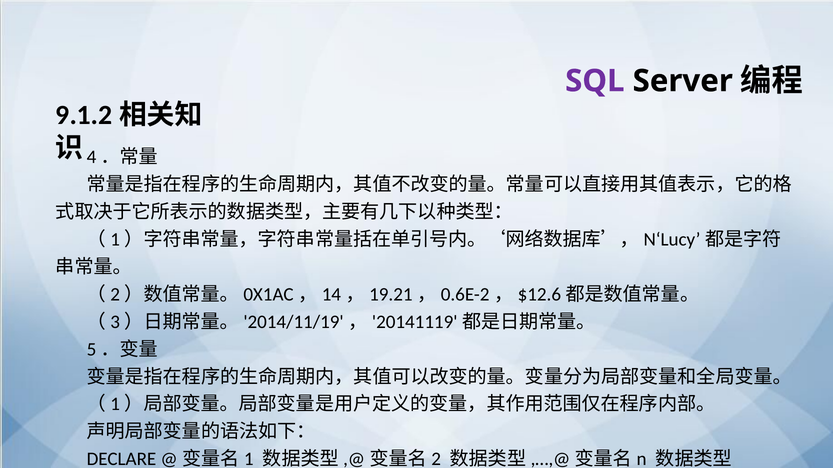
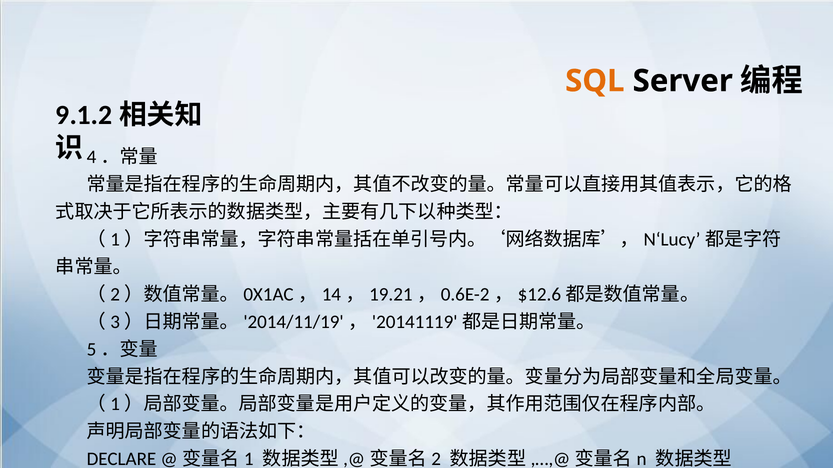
SQL colour: purple -> orange (595, 81)
